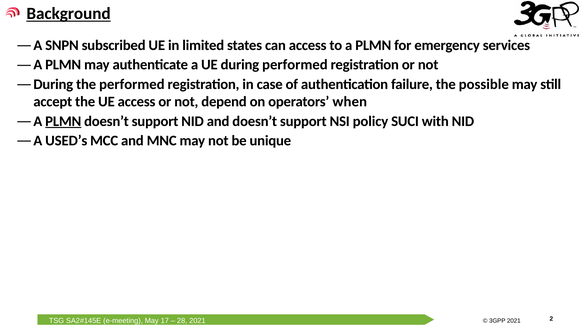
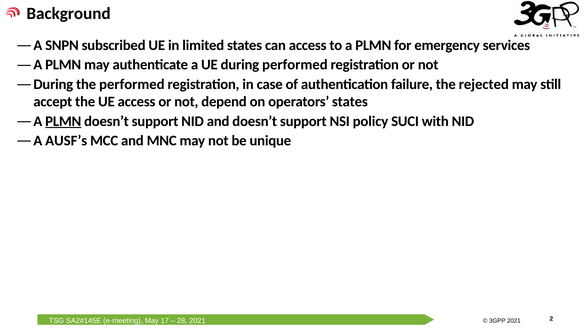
Background underline: present -> none (69, 14)
possible: possible -> rejected (484, 84)
operators when: when -> states (350, 102)
USED’s: USED’s -> AUSF’s (66, 141)
